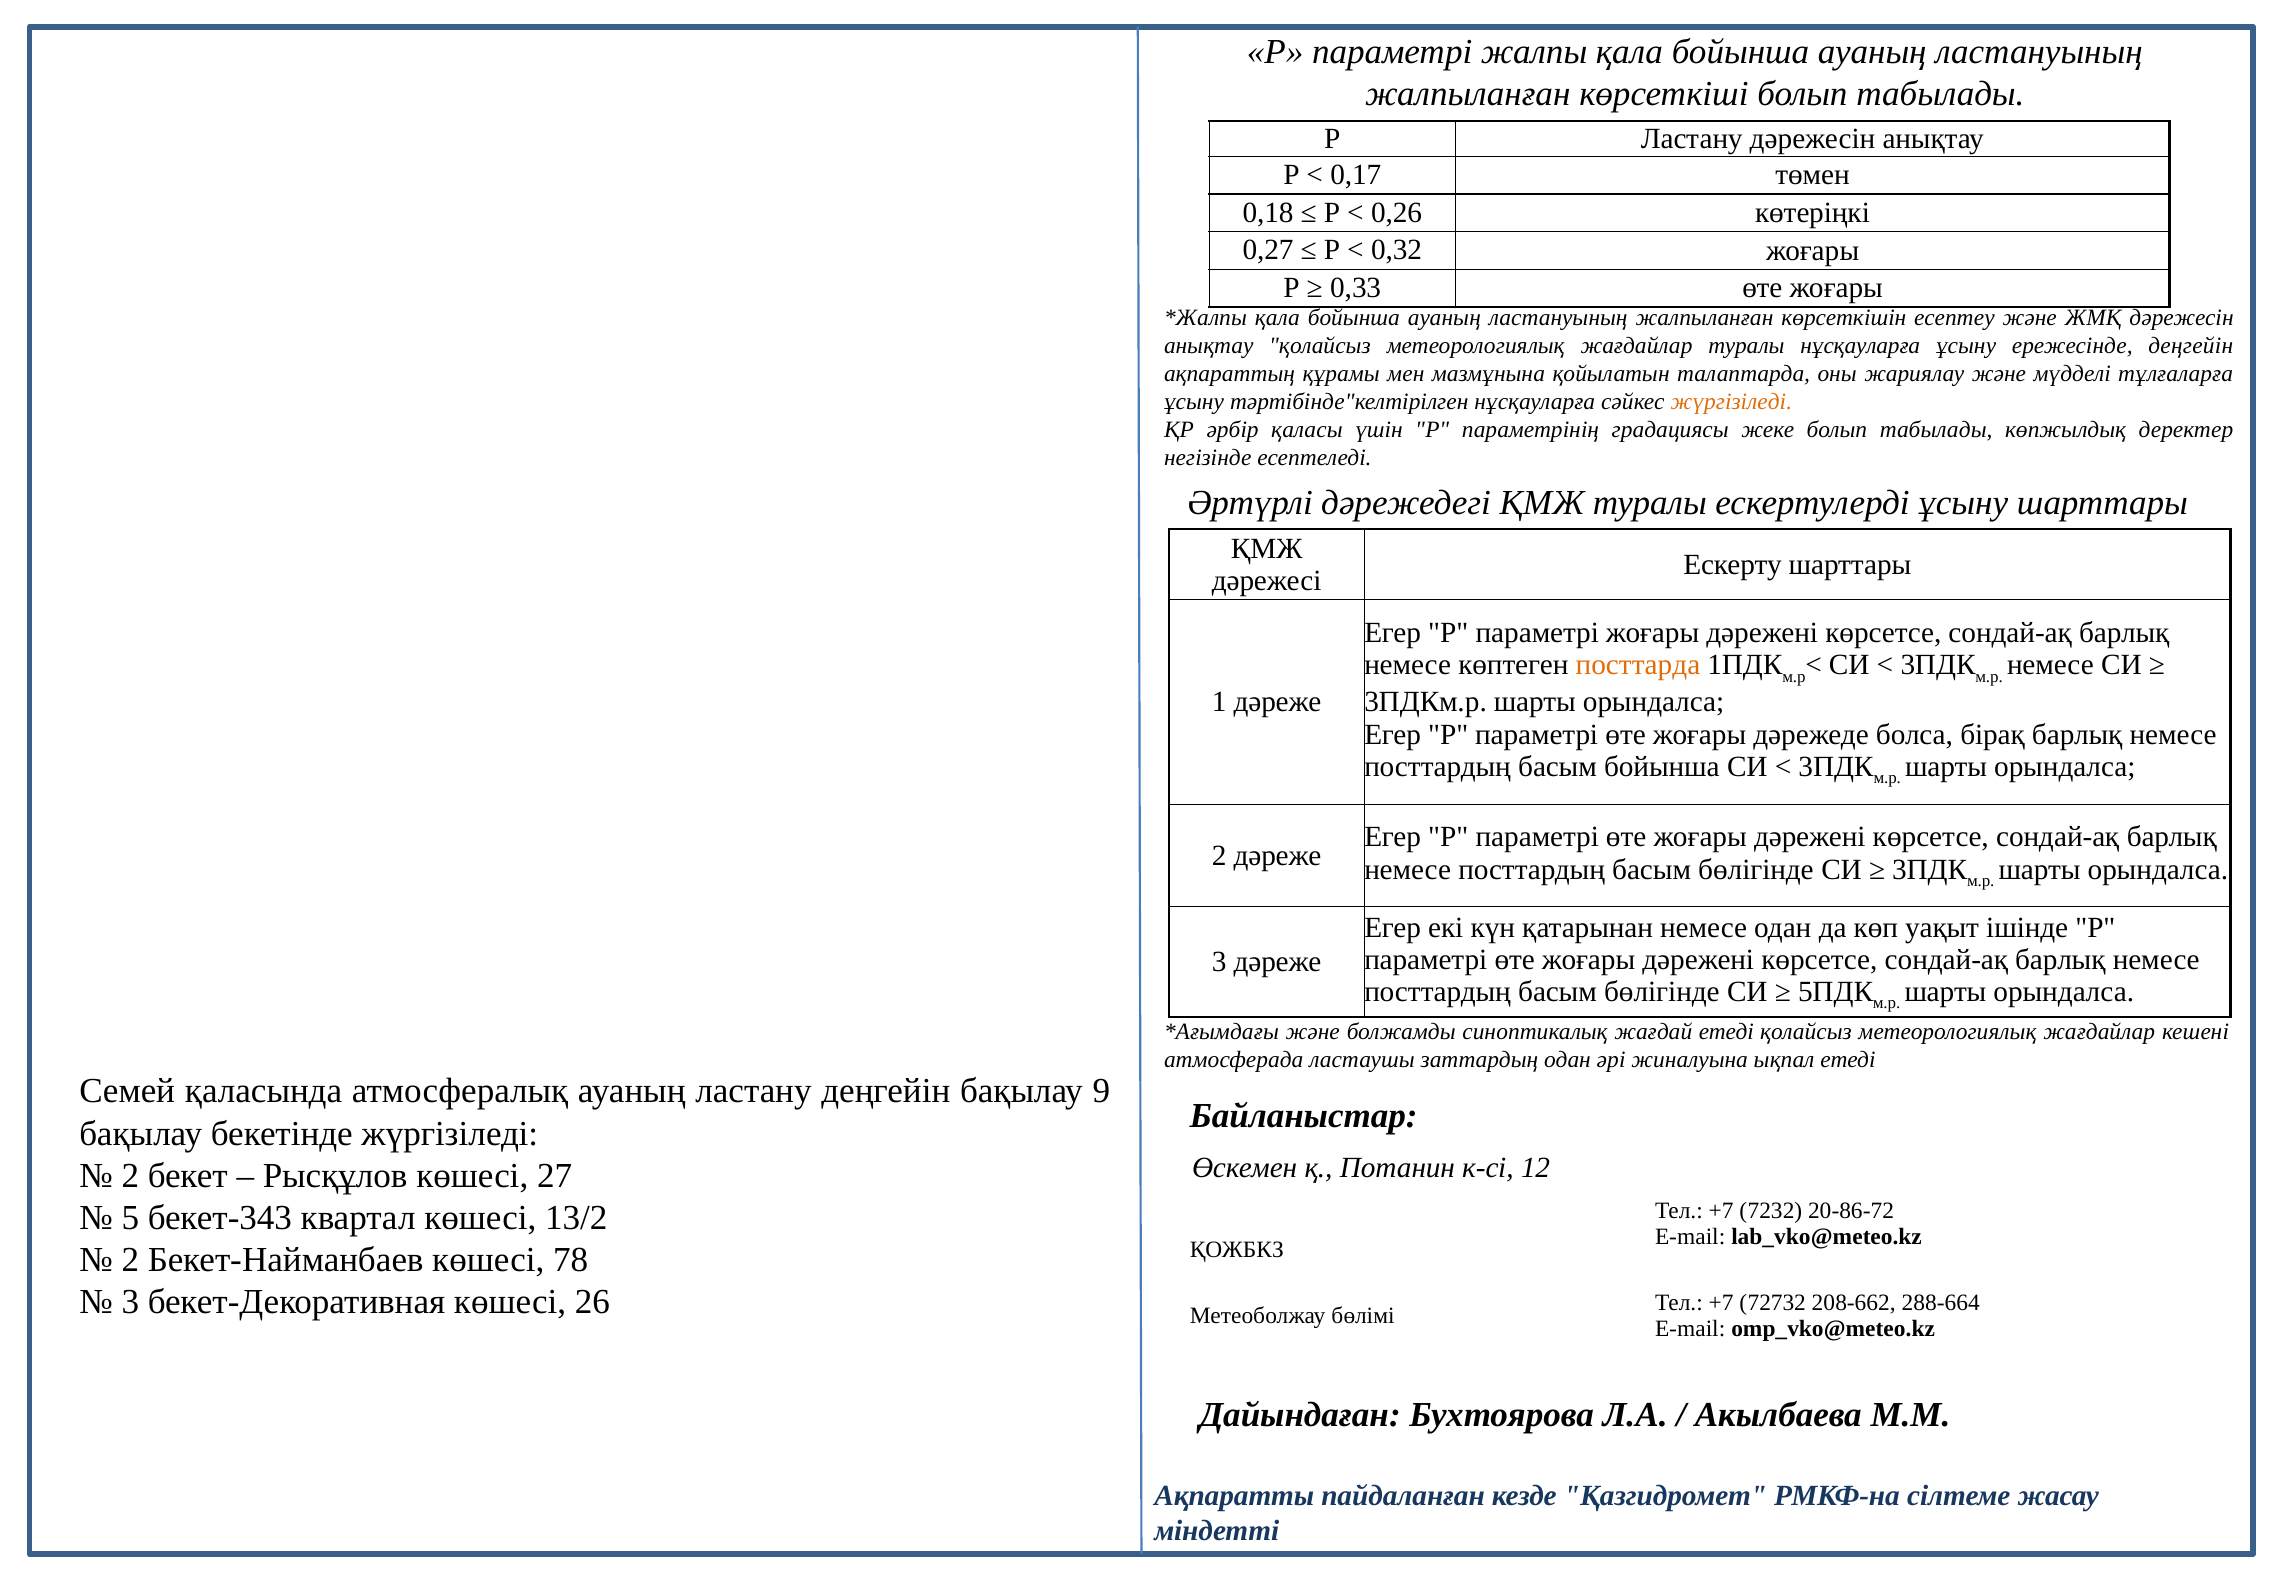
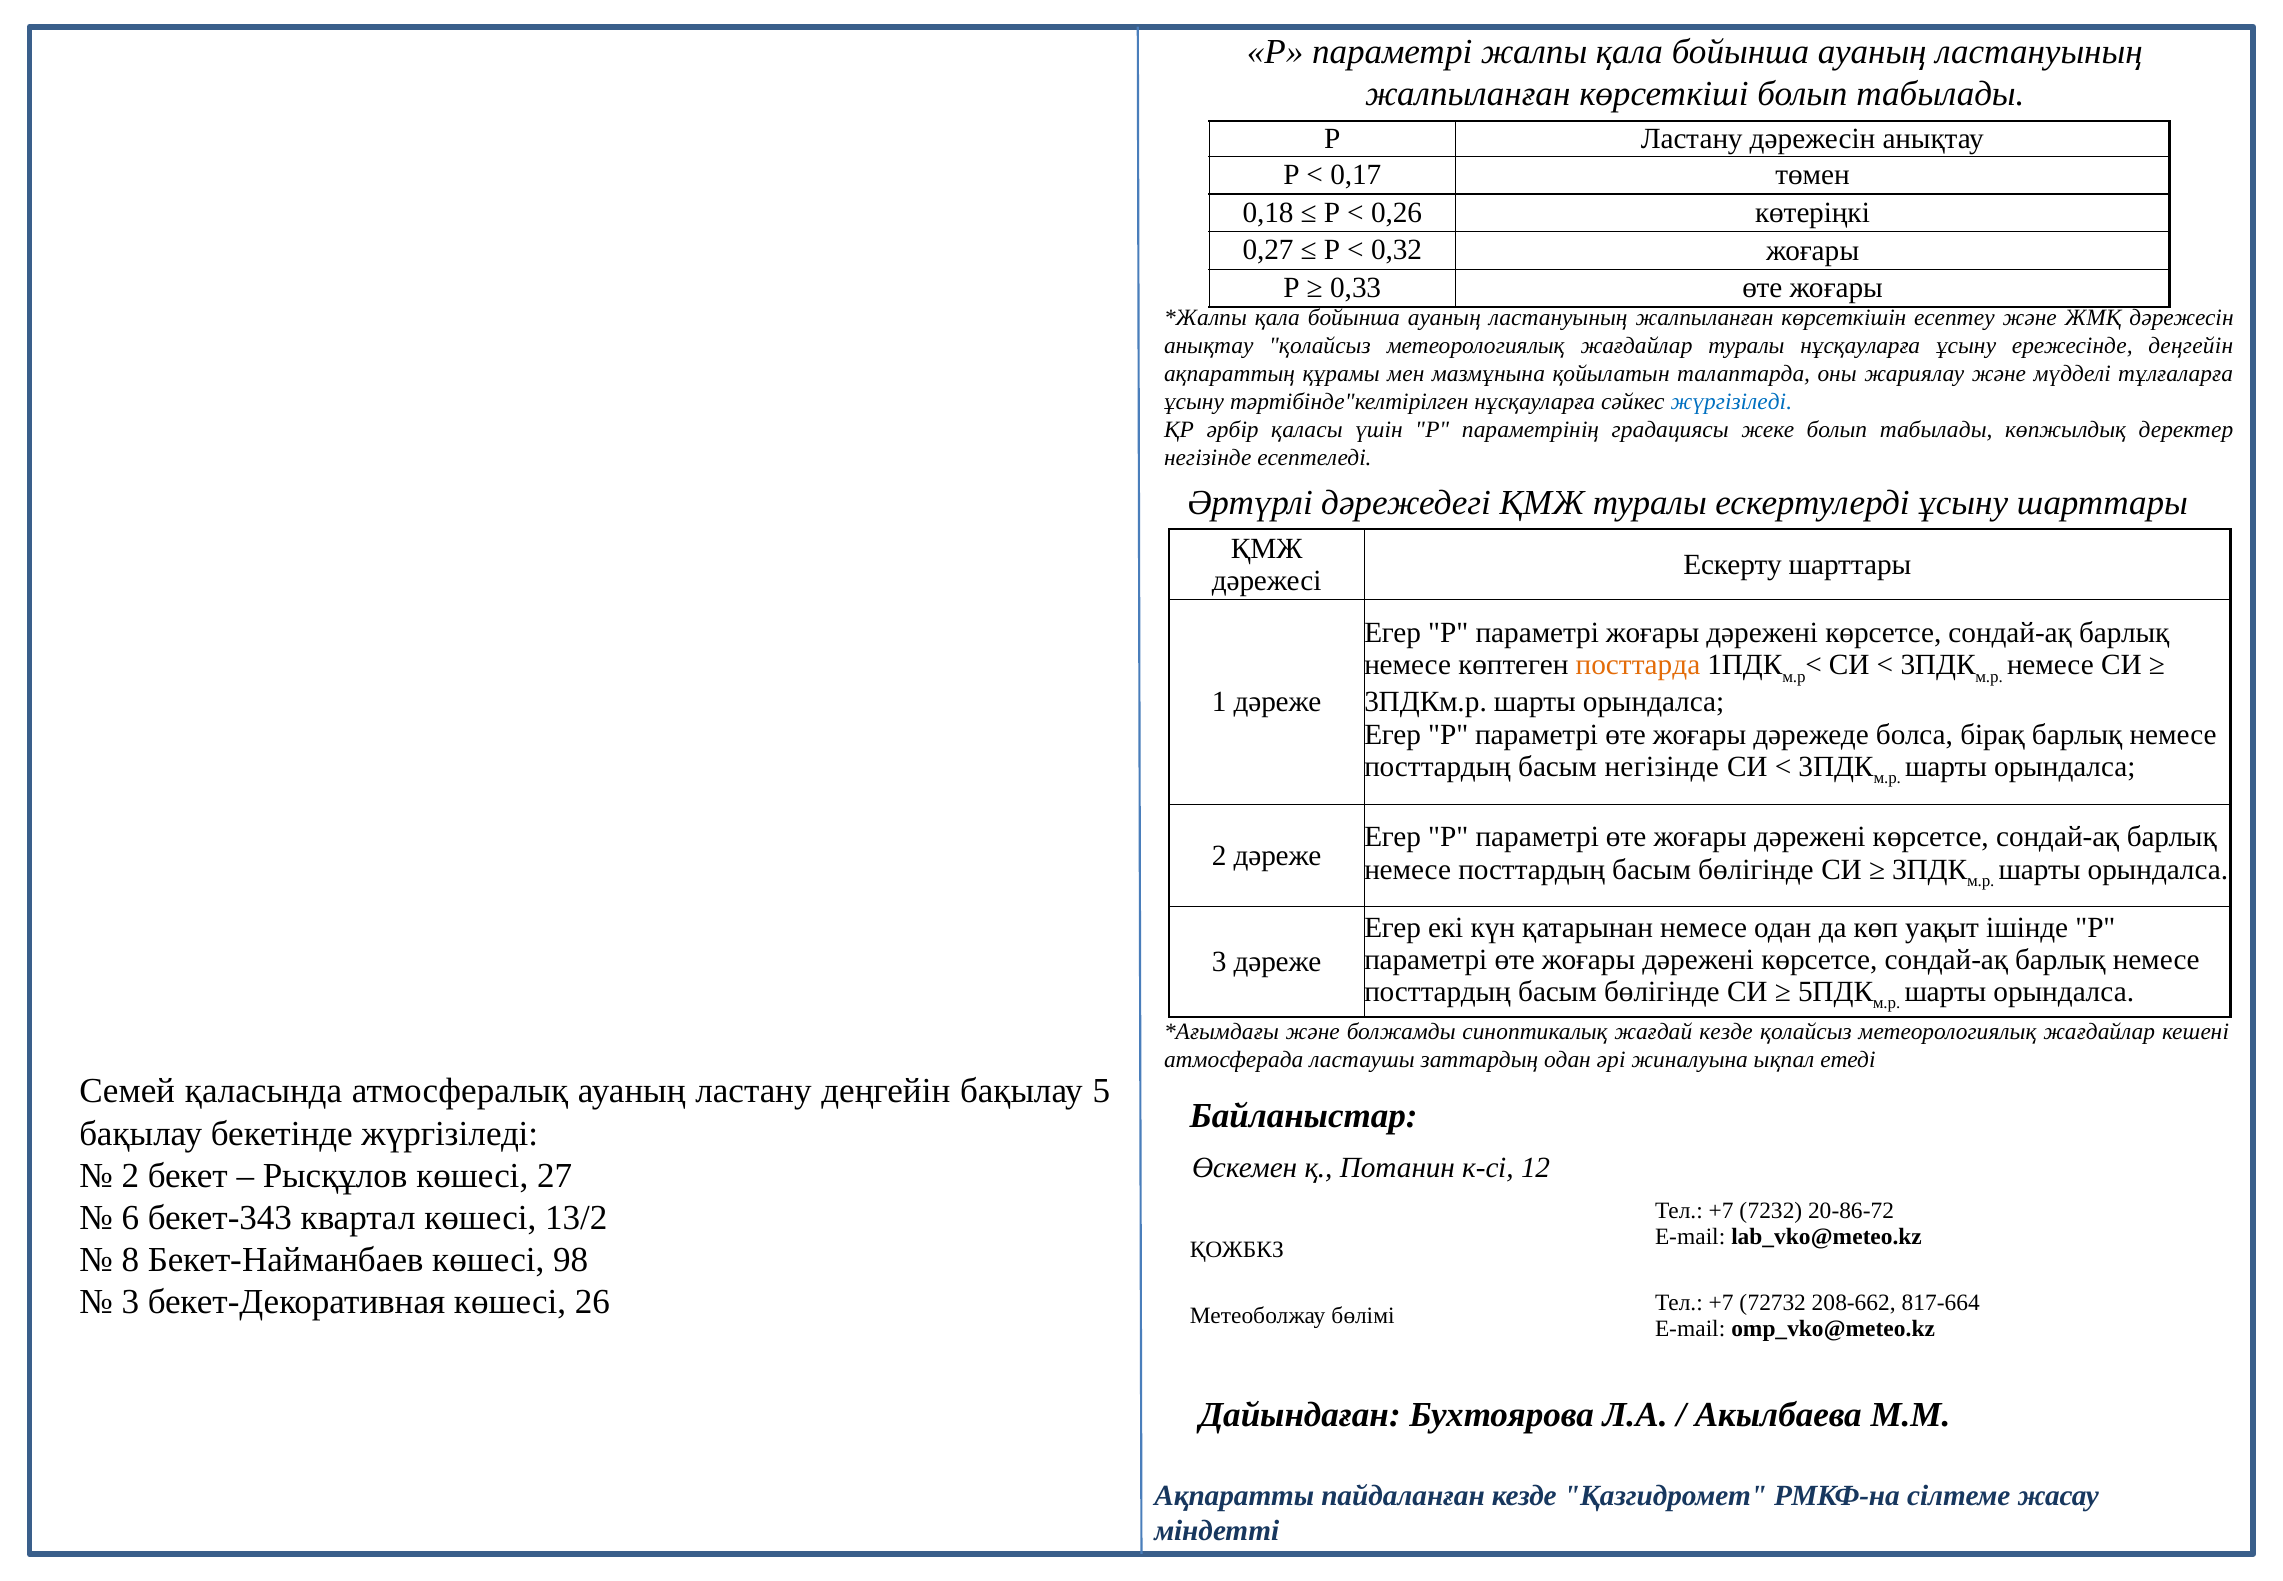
жүргізіледі colour: orange -> blue (1731, 402)
басым бойынша: бойынша -> негізінде (1662, 766)
жағдай етеді: етеді -> кезде (1726, 1032)
9: 9 -> 5 (1101, 1091)
5: 5 -> 6 (130, 1217)
2: 2 -> 8 (130, 1260)
78: 78 -> 98 (571, 1260)
288-664: 288-664 -> 817-664 (1941, 1302)
